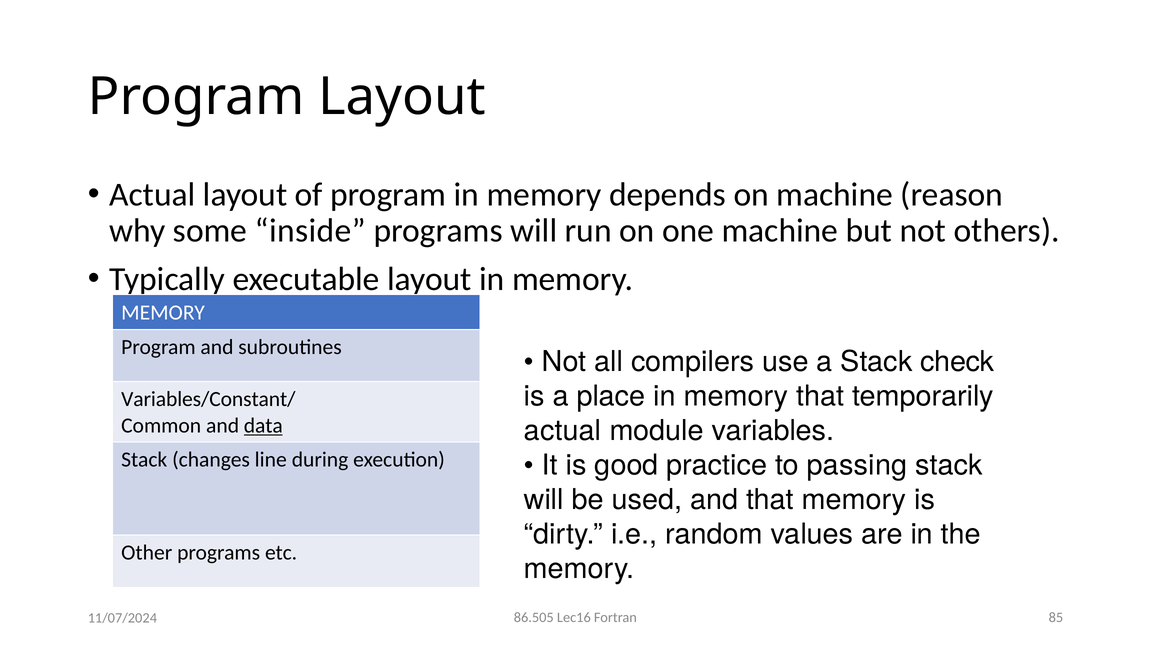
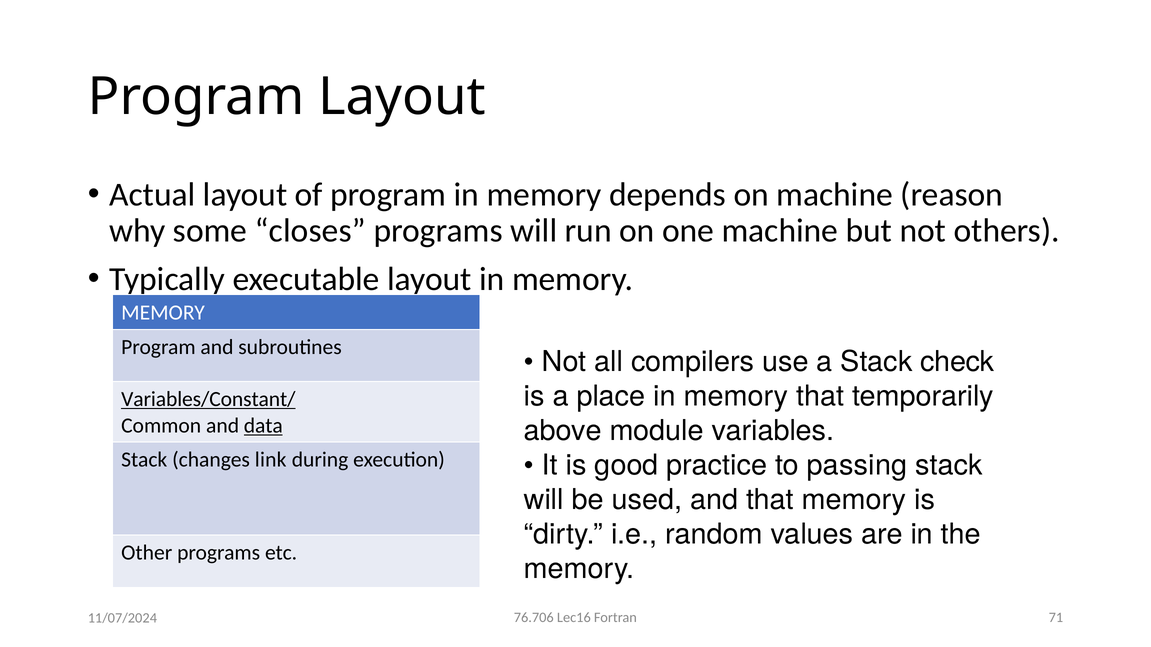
inside: inside -> closes (310, 231)
Variables/Constant/ underline: none -> present (208, 400)
actual: actual -> above (563, 431)
line: line -> link (271, 460)
86.505: 86.505 -> 76.706 (534, 618)
85: 85 -> 71 (1056, 618)
